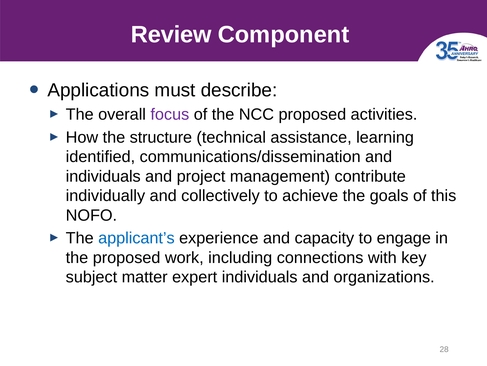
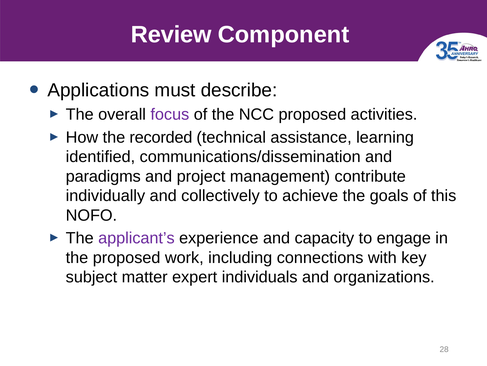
structure: structure -> recorded (161, 137)
individuals: individuals -> paradigms (103, 176)
applicant’s colour: blue -> purple (136, 238)
